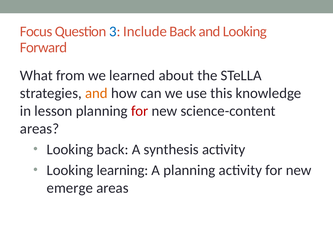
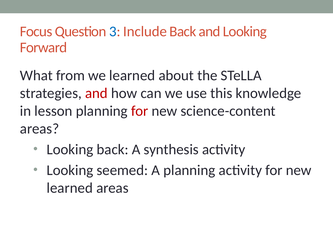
and colour: orange -> red (96, 93)
learning: learning -> seemed (122, 170)
emerge: emerge -> learned (70, 188)
